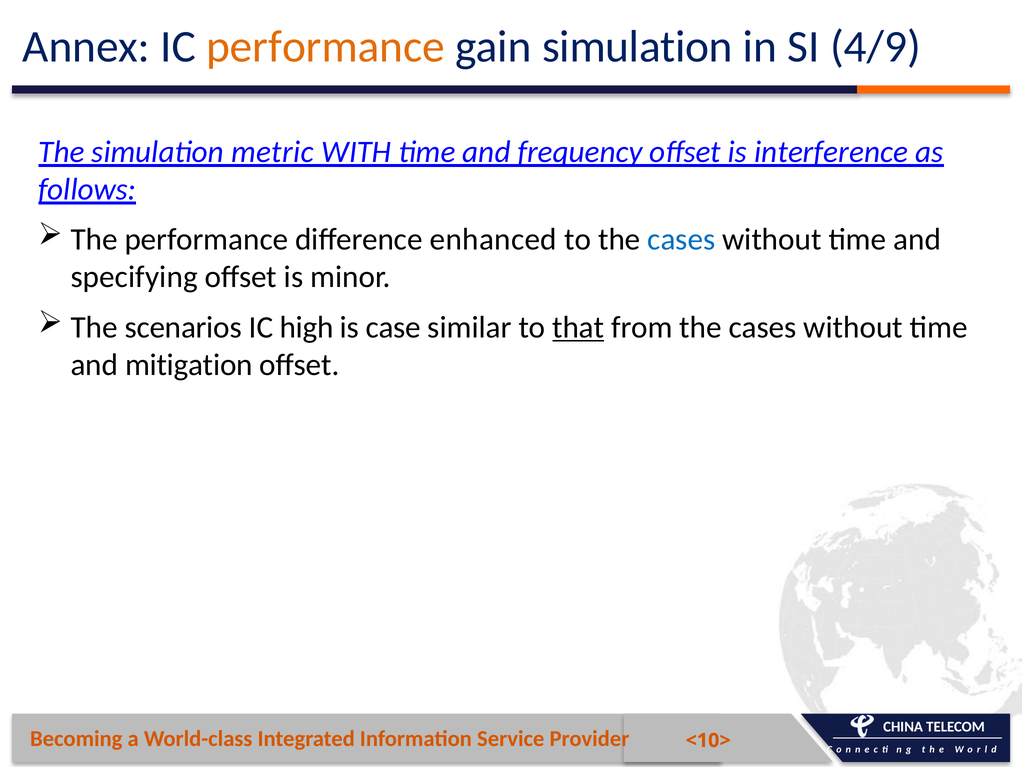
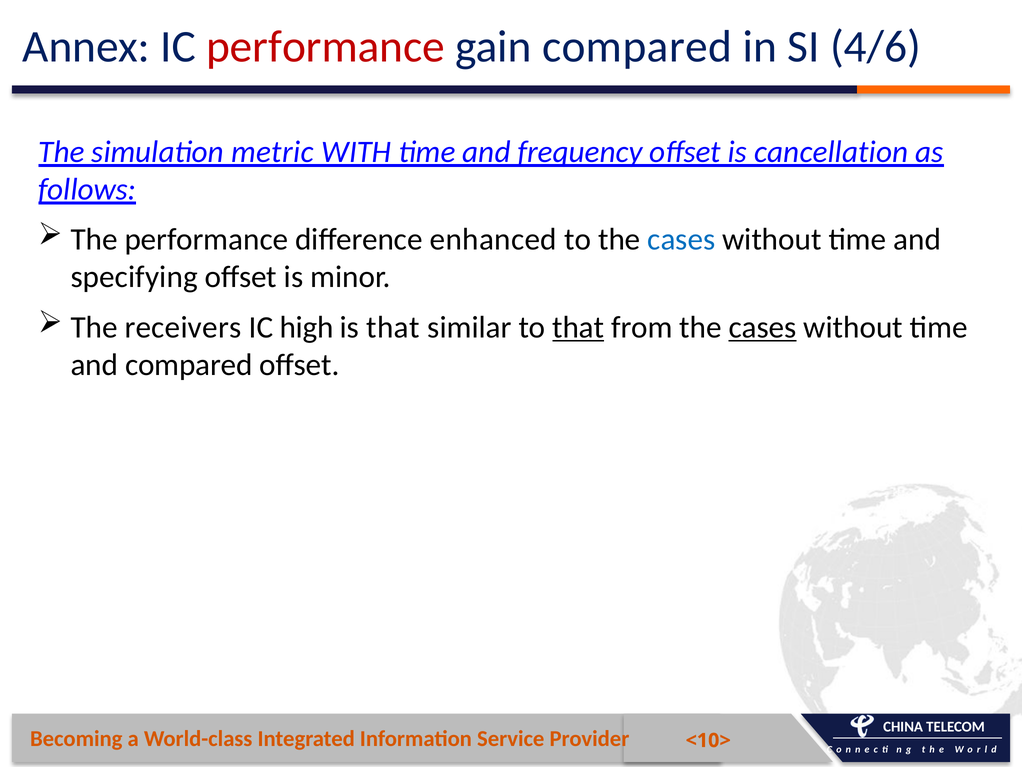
performance colour: orange -> red (326, 47)
gain simulation: simulation -> compared (637, 47)
4/9: 4/9 -> 4/6 (876, 47)
interference: interference -> cancellation (831, 152)
scenarios: scenarios -> receivers (183, 327)
is case: case -> that (393, 327)
cases underline: none -> present (763, 327)
and mitigation: mitigation -> compared (189, 365)
